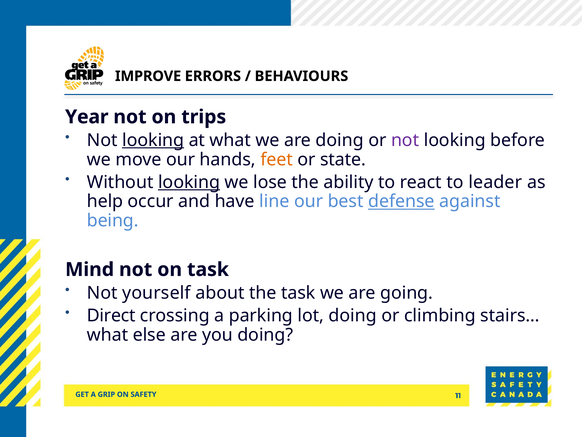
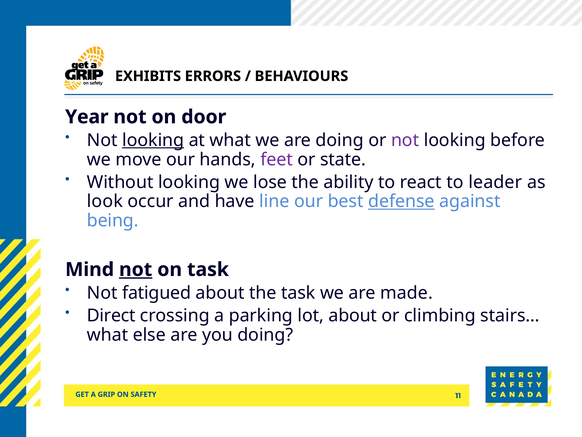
IMPROVE: IMPROVE -> EXHIBITS (148, 76)
trips: trips -> door (204, 117)
feet colour: orange -> purple (277, 159)
looking underline: present -> none (189, 182)
help: help -> look (105, 201)
not underline: none -> present (136, 269)
yourself: yourself -> fatigued (157, 293)
going: going -> made (406, 293)
lot doing: doing -> about (353, 315)
